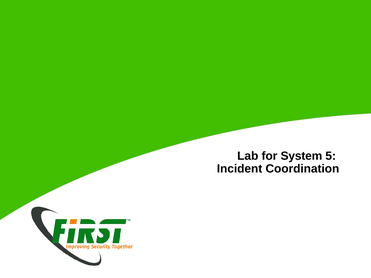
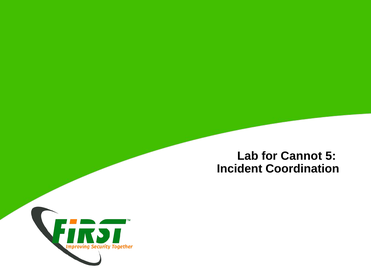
System: System -> Cannot (301, 156)
